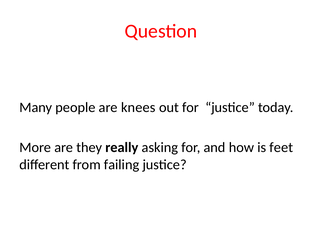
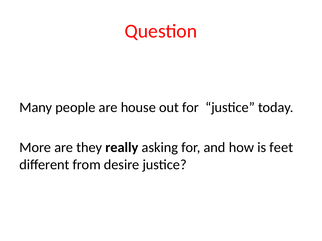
knees: knees -> house (138, 108)
failing: failing -> desire (122, 165)
